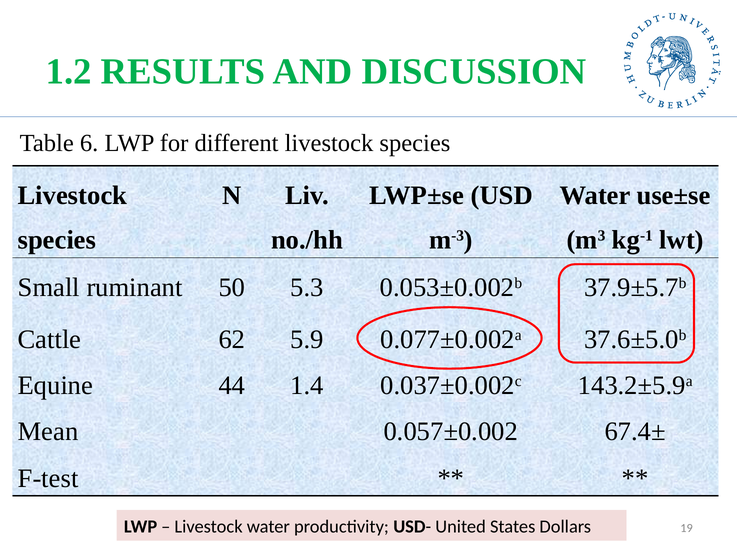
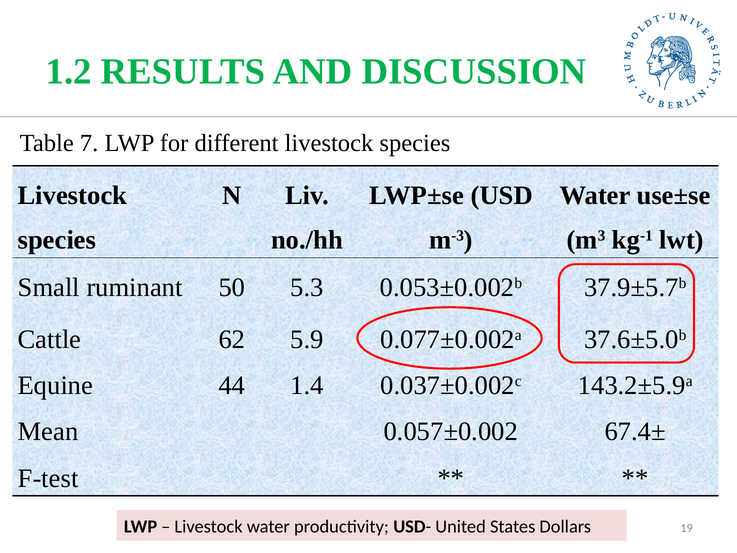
6: 6 -> 7 (89, 143)
